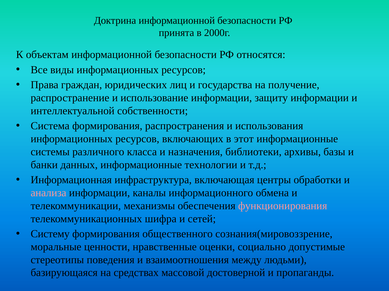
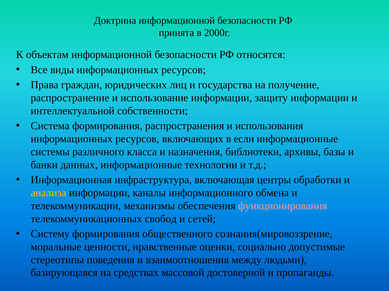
этот: этот -> если (244, 139)
анализа colour: pink -> yellow (48, 193)
шифра: шифра -> свобод (161, 219)
